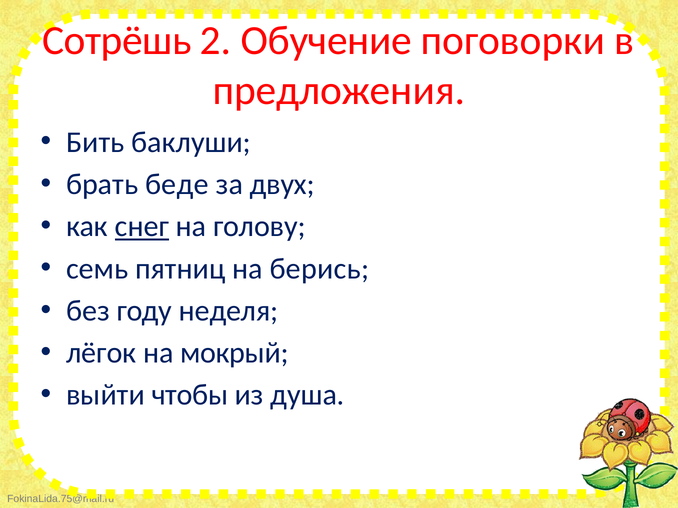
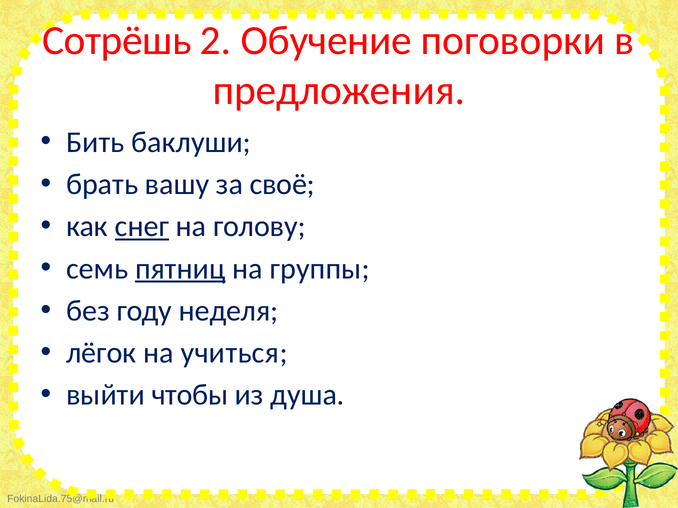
беде: беде -> вашу (177, 184)
двух: двух -> своё (282, 184)
пятниц underline: none -> present (180, 269)
берись: берись -> группы (320, 269)
мокрый: мокрый -> учиться (234, 353)
